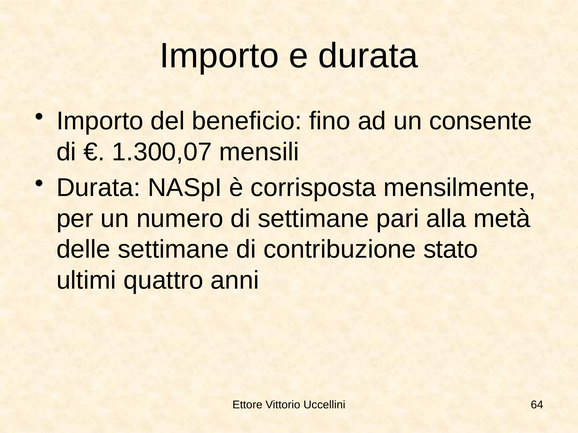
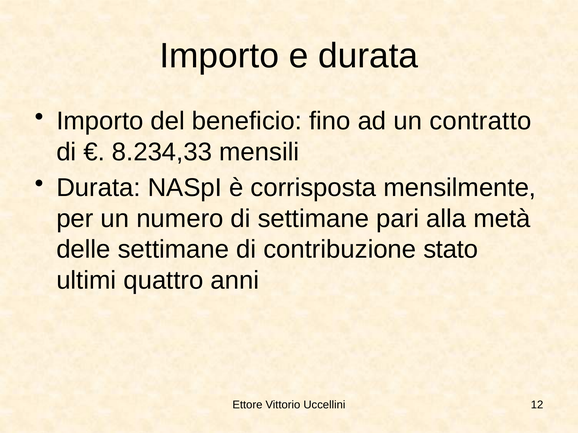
consente: consente -> contratto (480, 121)
1.300,07: 1.300,07 -> 8.234,33 (162, 152)
64: 64 -> 12 (537, 405)
